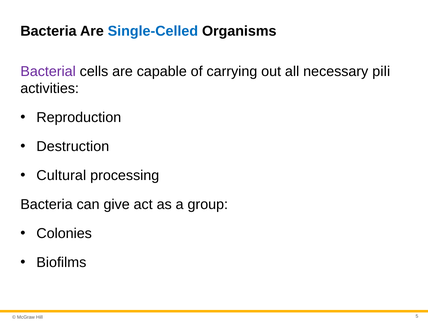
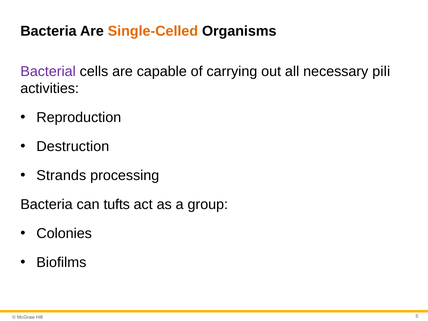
Single-Celled colour: blue -> orange (153, 31)
Cultural: Cultural -> Strands (61, 176)
give: give -> tufts (117, 205)
